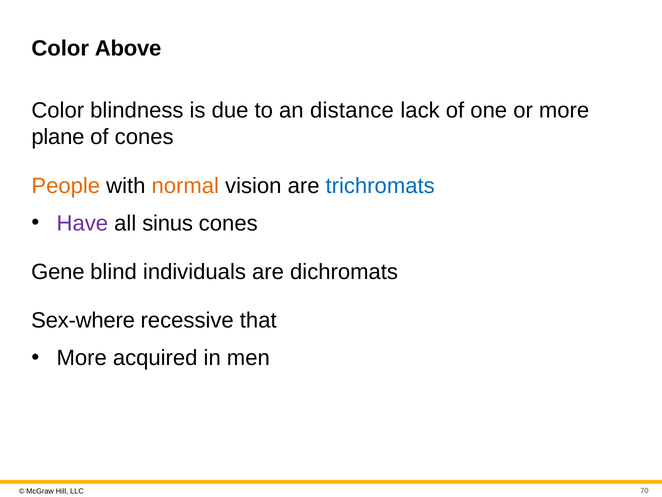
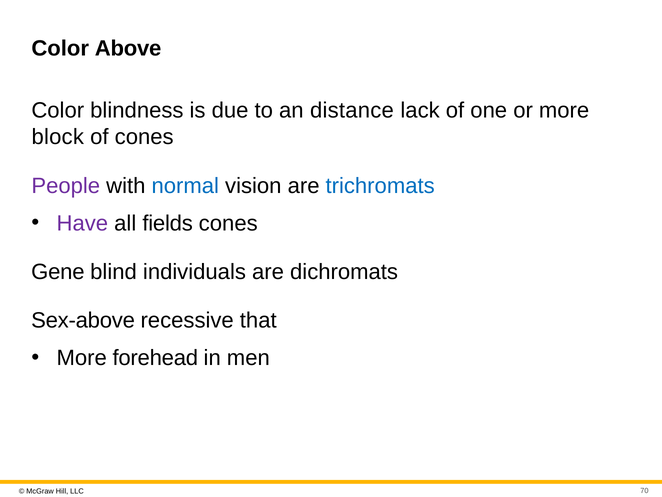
plane: plane -> block (58, 137)
People colour: orange -> purple (66, 186)
normal colour: orange -> blue (185, 186)
sinus: sinus -> fields (168, 223)
Sex-where: Sex-where -> Sex-above (83, 320)
acquired: acquired -> forehead (155, 358)
